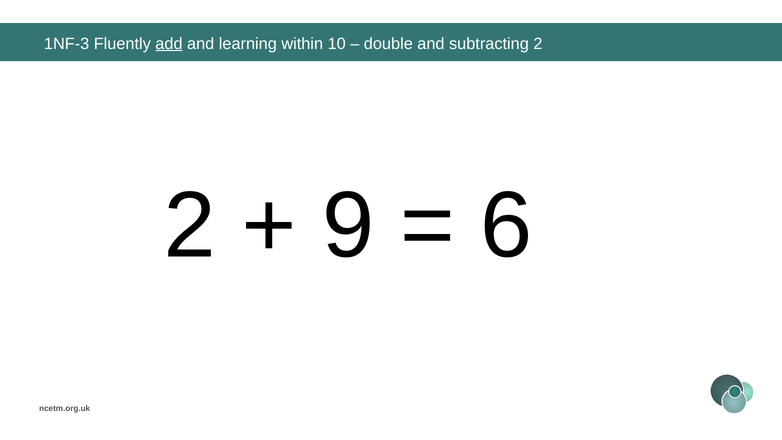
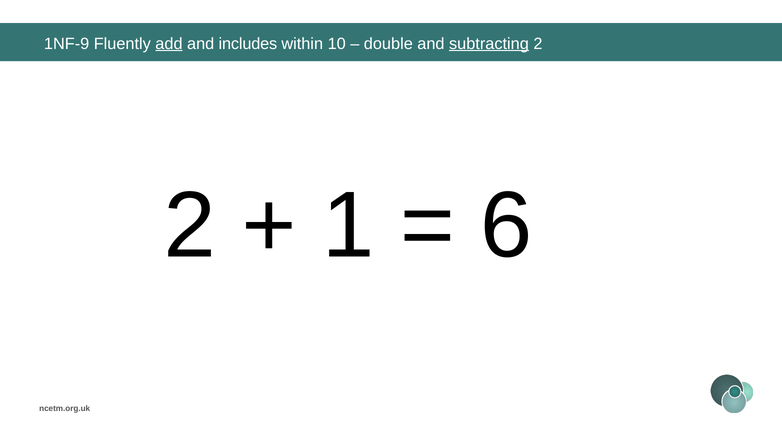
1NF-3: 1NF-3 -> 1NF-9 (67, 44)
learning: learning -> includes (248, 44)
subtracting underline: none -> present (489, 44)
9: 9 -> 1 (348, 226)
